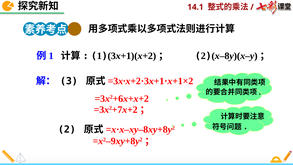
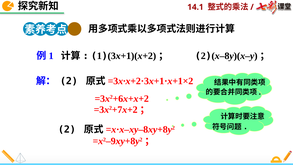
3: 3 -> 2 (69, 81)
